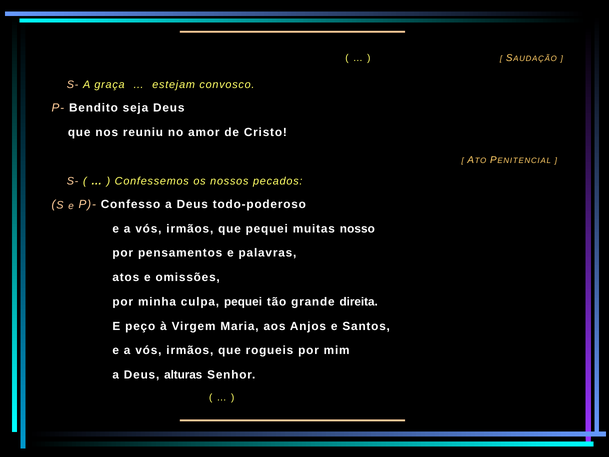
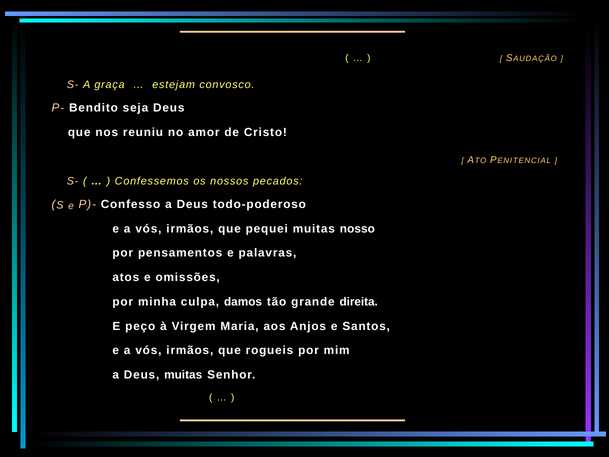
culpa pequei: pequei -> damos (243, 302)
Deus alturas: alturas -> muitas (183, 375)
